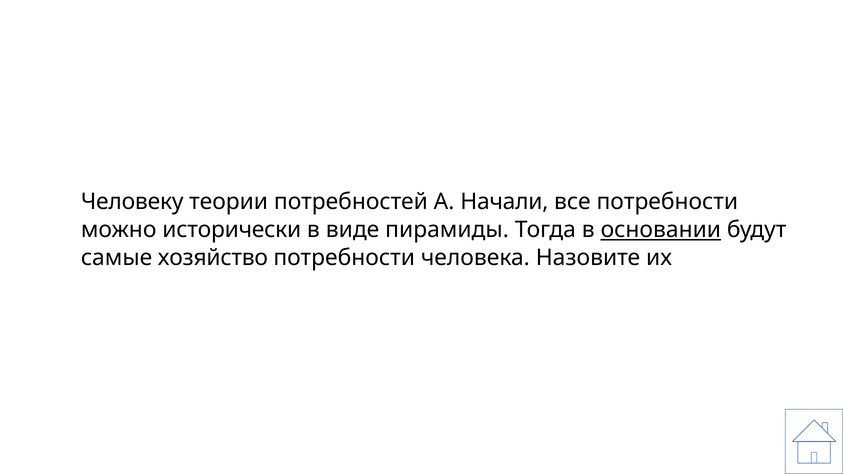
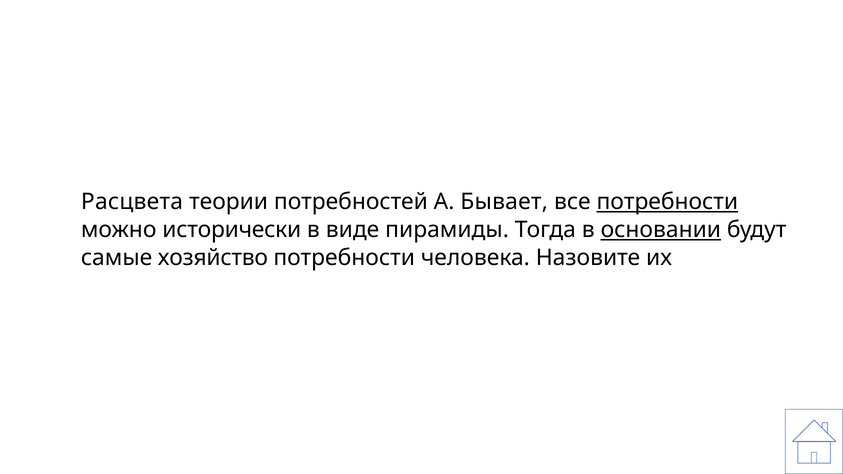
Человеку: Человеку -> Расцвета (132, 202)
Начали: Начали -> Бывает (504, 202)
потребности underline: none -> present (667, 202)
